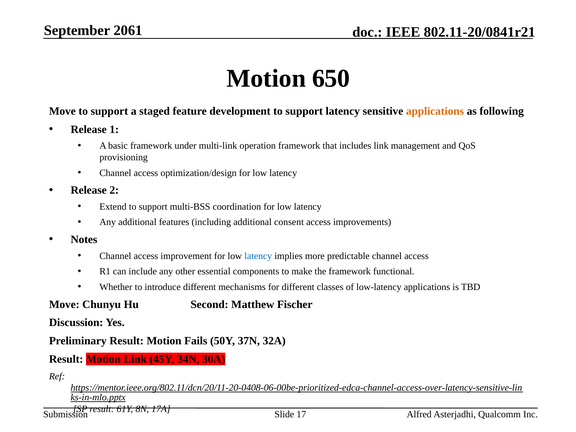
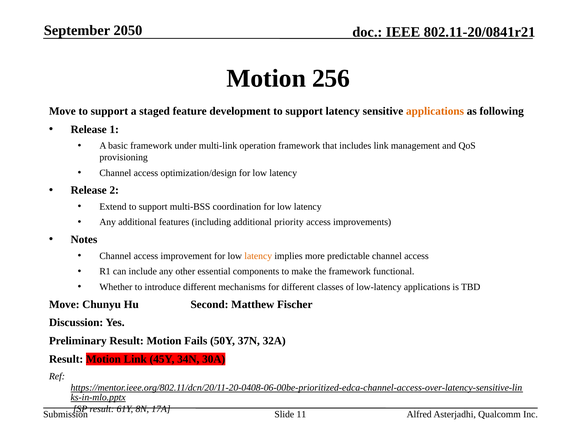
2061: 2061 -> 2050 (128, 31)
650: 650 -> 256 (331, 79)
consent: consent -> priority (289, 222)
latency colour: blue -> orange (258, 256)
17: 17 -> 11 (301, 414)
